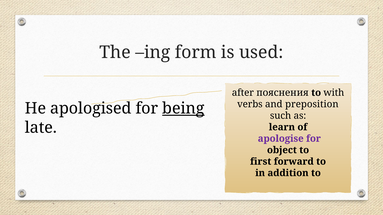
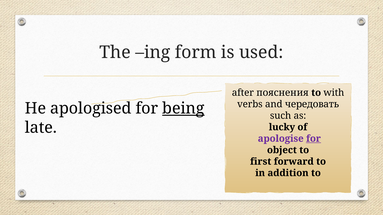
preposition: preposition -> чередовать (312, 104)
learn: learn -> lucky (282, 127)
for underline: none -> present (314, 139)
